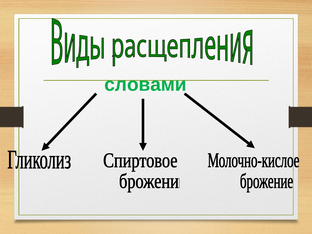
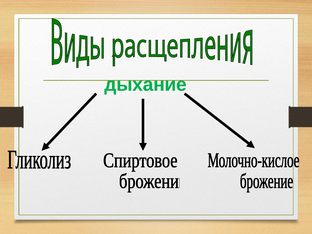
словами: словами -> дыхание (146, 84)
